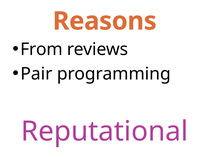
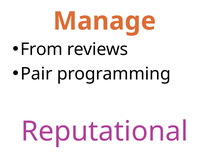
Reasons: Reasons -> Manage (104, 21)
